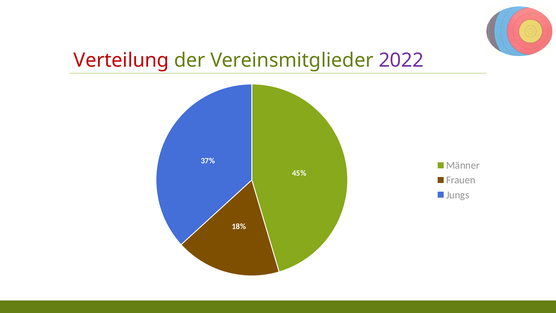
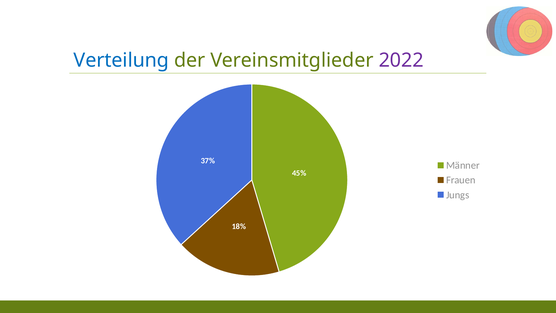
Verteilung colour: red -> blue (121, 60)
